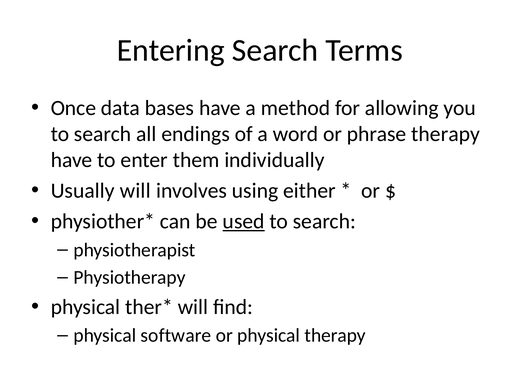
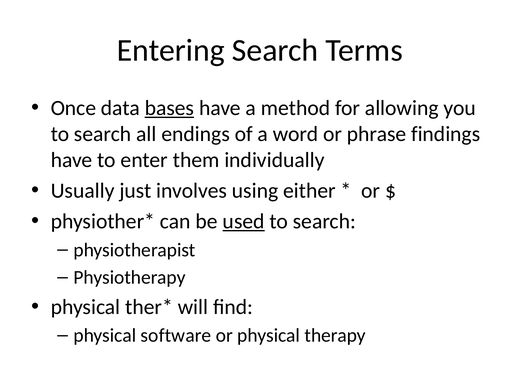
bases underline: none -> present (169, 108)
phrase therapy: therapy -> findings (446, 134)
Usually will: will -> just (135, 191)
